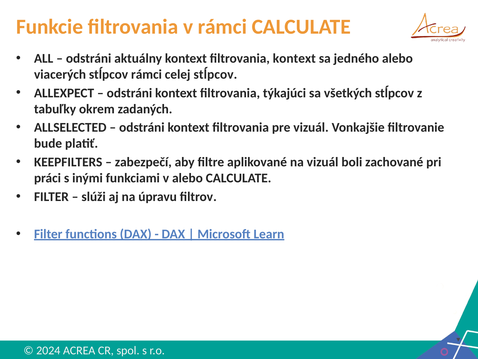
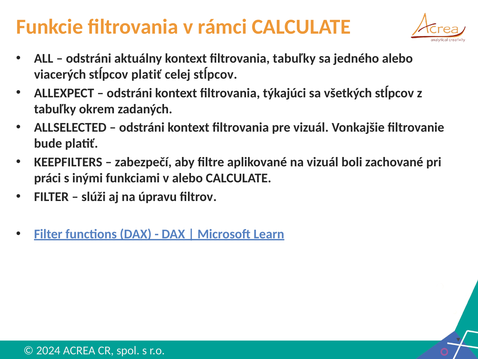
filtrovania kontext: kontext -> tabuľky (294, 58)
stĺpcov rámci: rámci -> platiť (146, 74)
